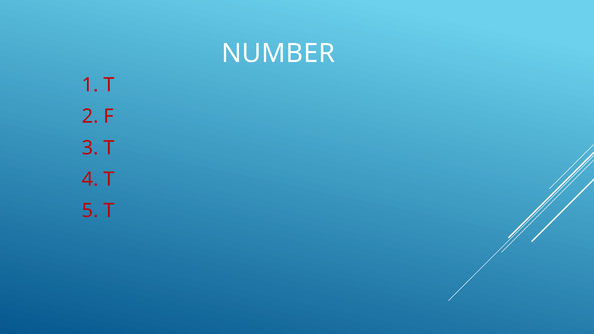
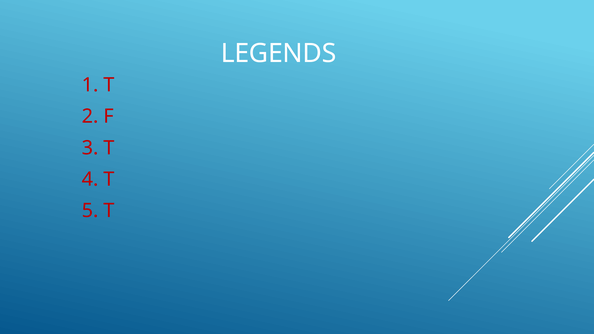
NUMBER: NUMBER -> LEGENDS (279, 53)
